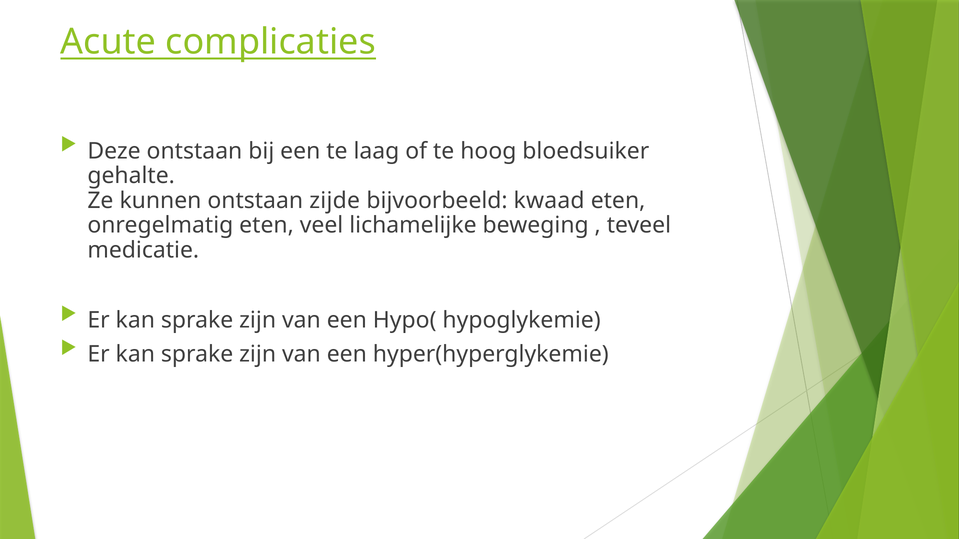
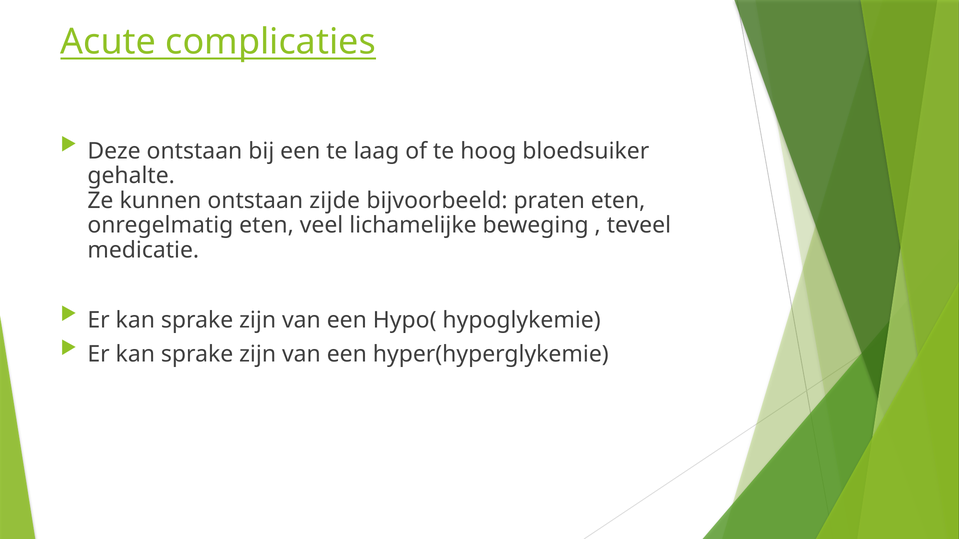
kwaad: kwaad -> praten (549, 201)
